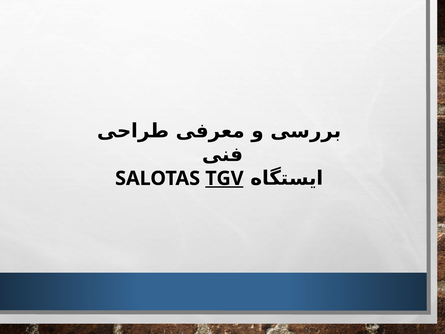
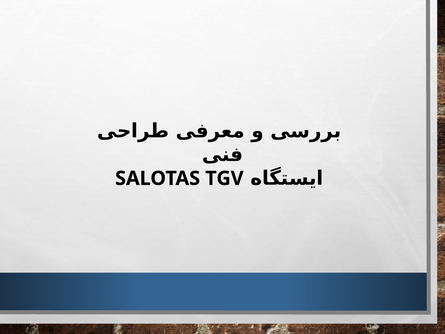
TGV underline: present -> none (224, 178)
